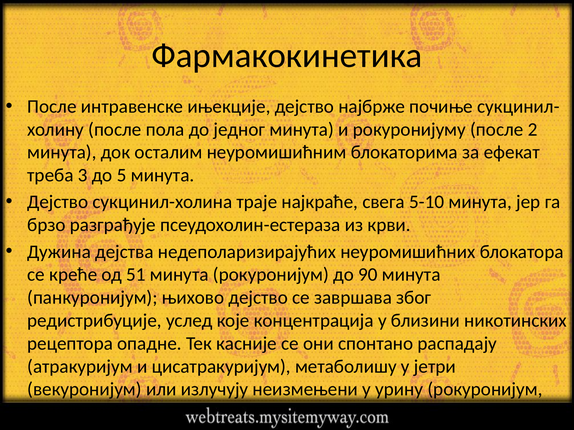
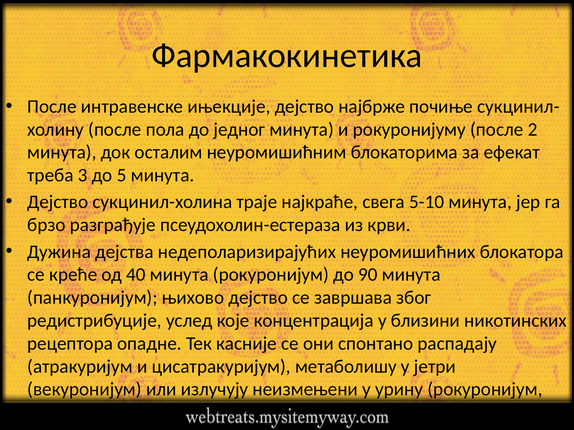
51: 51 -> 40 (136, 275)
